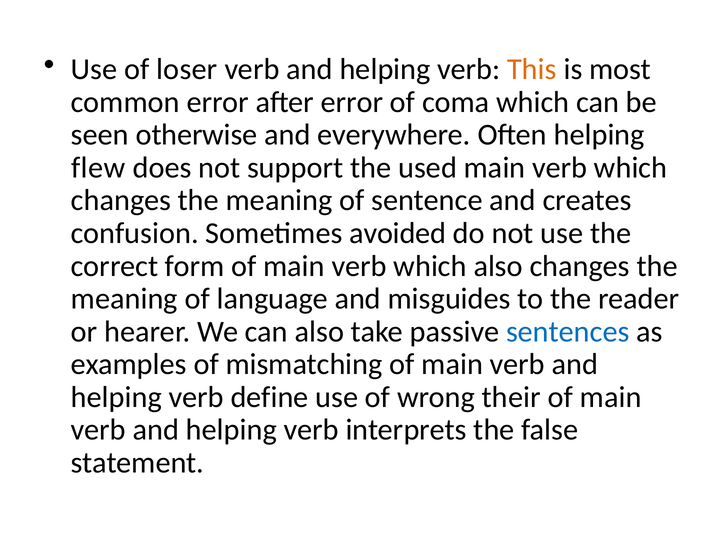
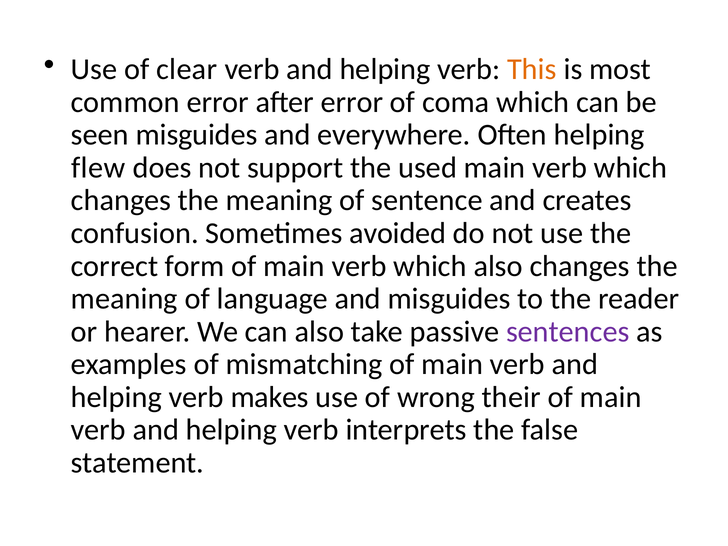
loser: loser -> clear (187, 69)
seen otherwise: otherwise -> misguides (197, 135)
sentences colour: blue -> purple (568, 332)
define: define -> makes (270, 397)
